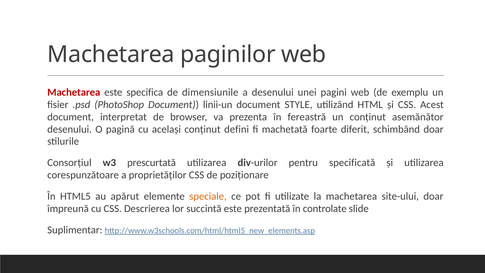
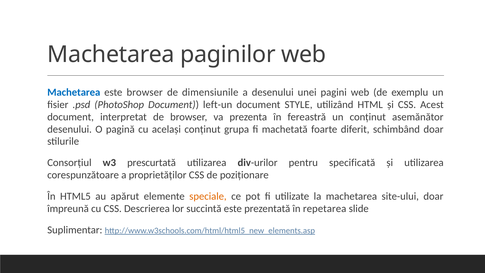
Machetarea colour: red -> blue (74, 92)
este specifica: specifica -> browser (145, 92)
linii-un: linii-un -> left-un (218, 105)
defini: defini -> grupa (237, 129)
controlate: controlate -> repetarea (325, 209)
